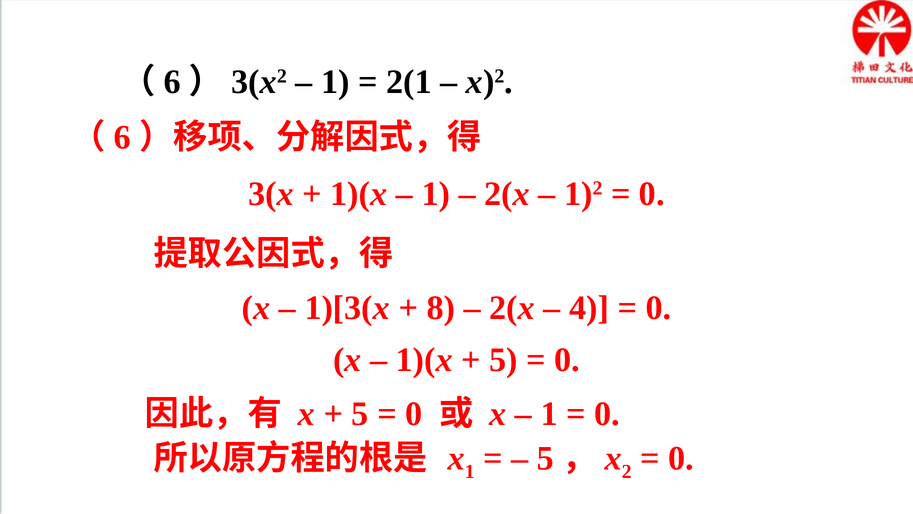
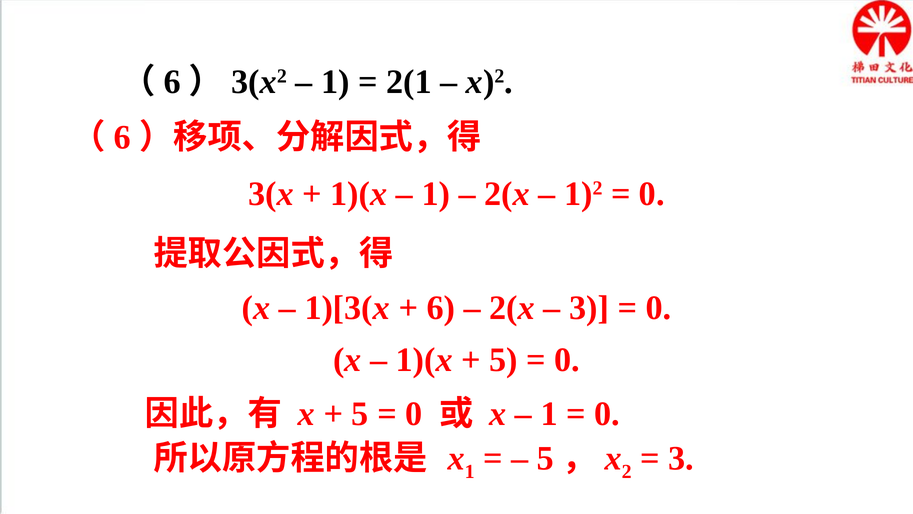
8: 8 -> 6 (441, 308)
4: 4 -> 3 (589, 308)
0: 0 -> 3 (681, 458)
